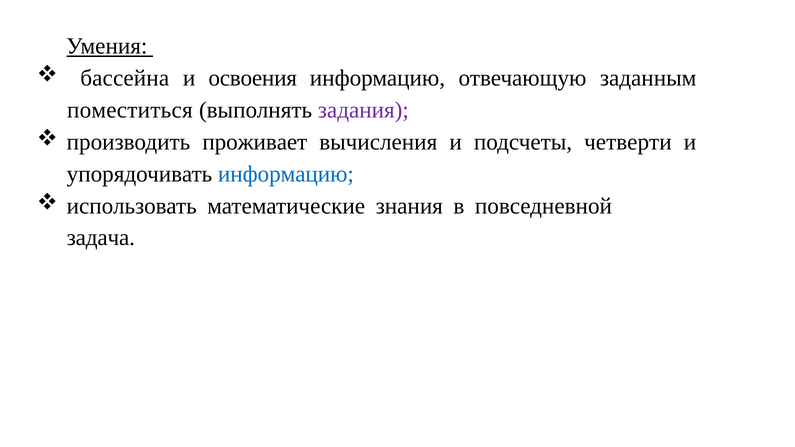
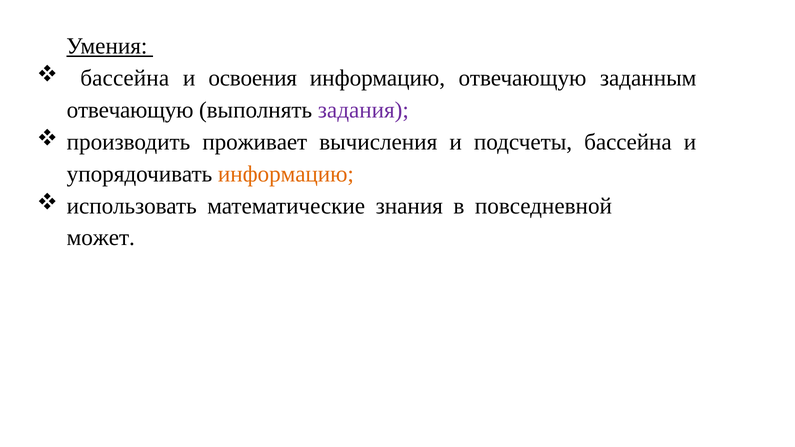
поместиться: поместиться -> отвечающую (130, 110)
подсчеты четверти: четверти -> бассейна (628, 142)
информацию colour: blue -> orange (286, 174)
задача: задача -> может (101, 238)
